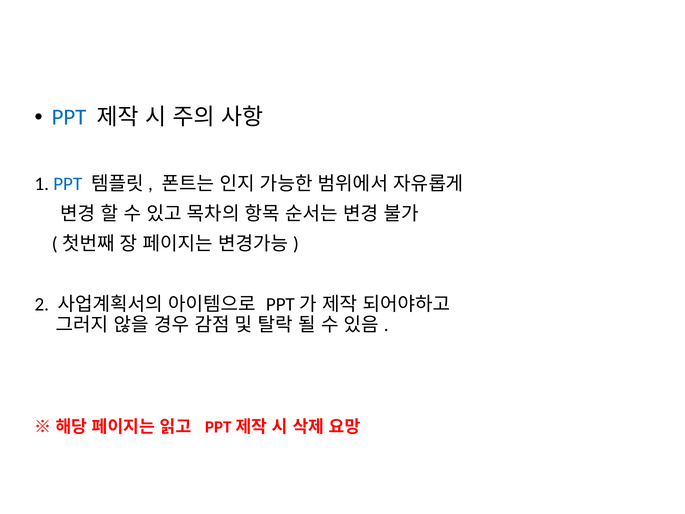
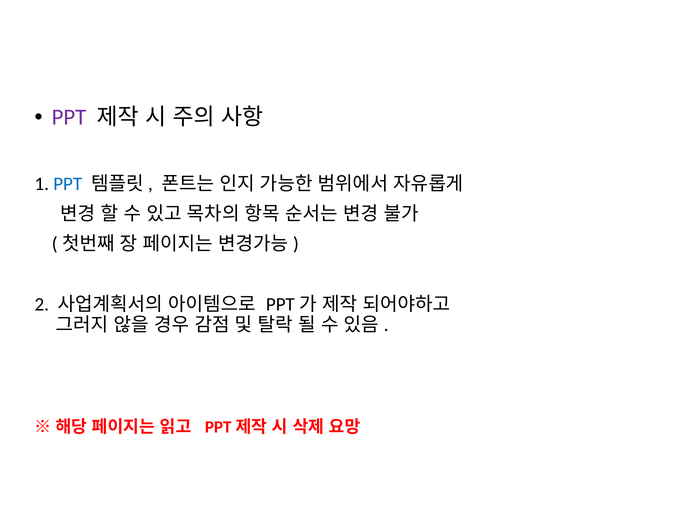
PPT colour: blue -> purple (69, 117)
